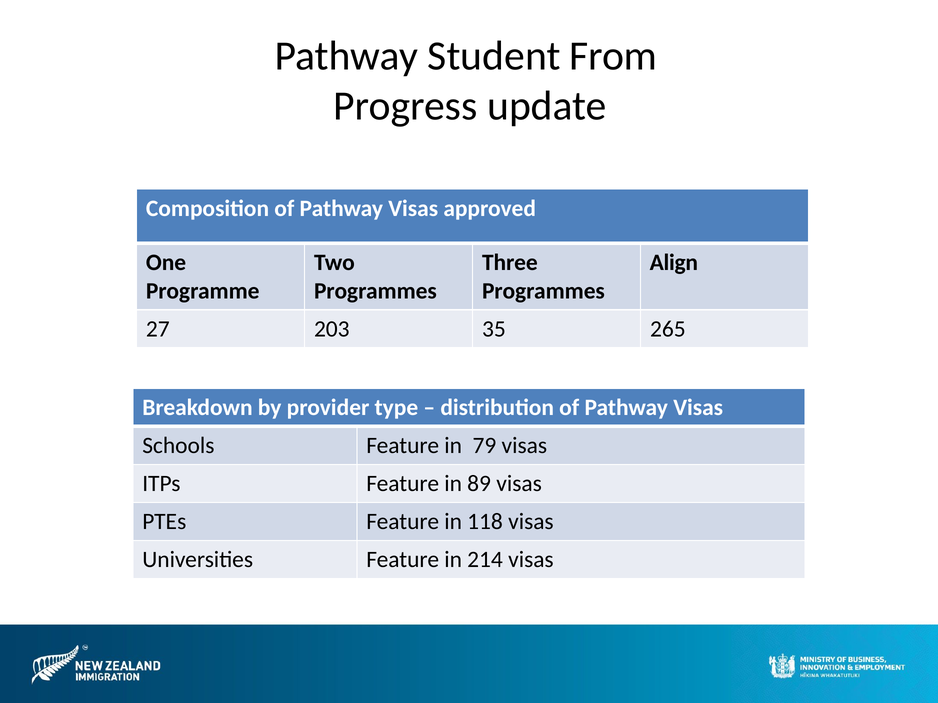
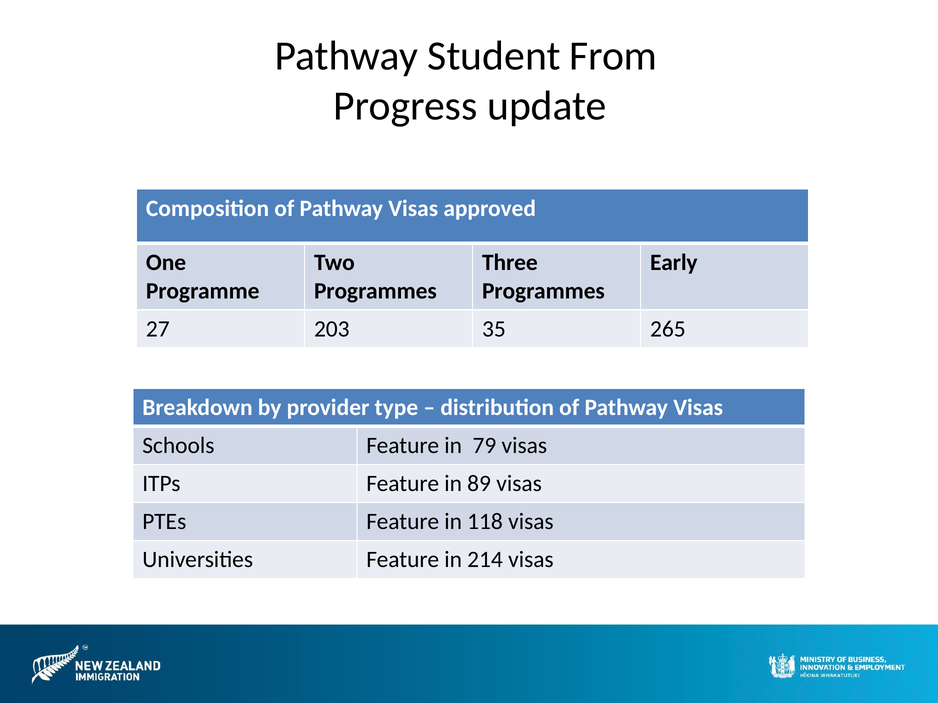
Align: Align -> Early (674, 263)
